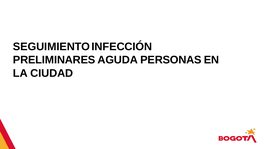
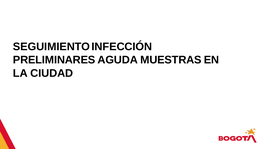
PERSONAS: PERSONAS -> MUESTRAS (171, 60)
